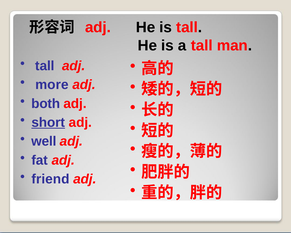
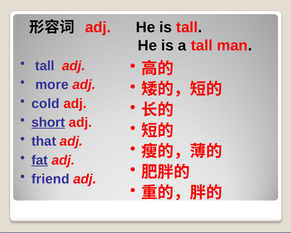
both: both -> cold (46, 104)
well: well -> that (44, 141)
fat underline: none -> present (40, 160)
